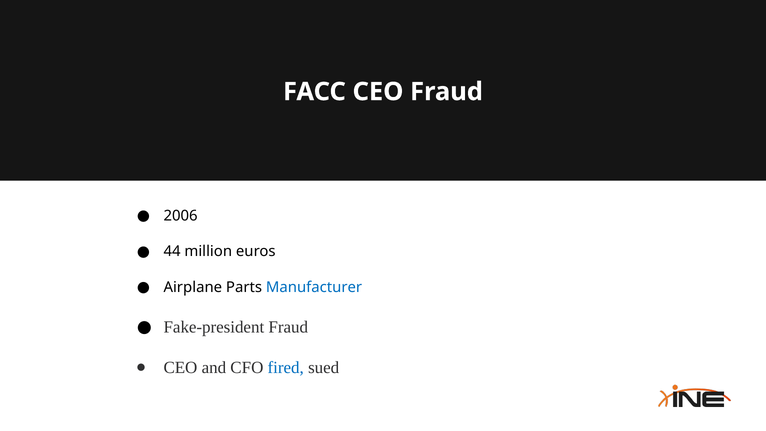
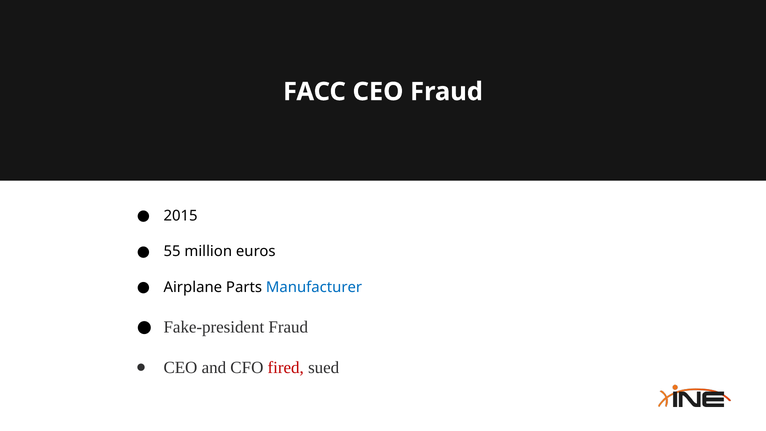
2006: 2006 -> 2015 (181, 216)
44: 44 -> 55 (172, 251)
fired colour: blue -> red (286, 368)
